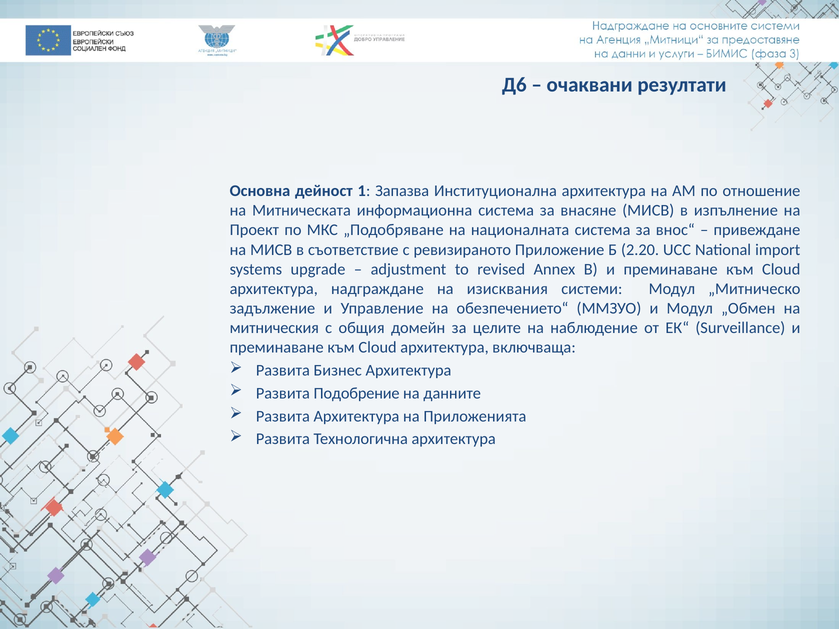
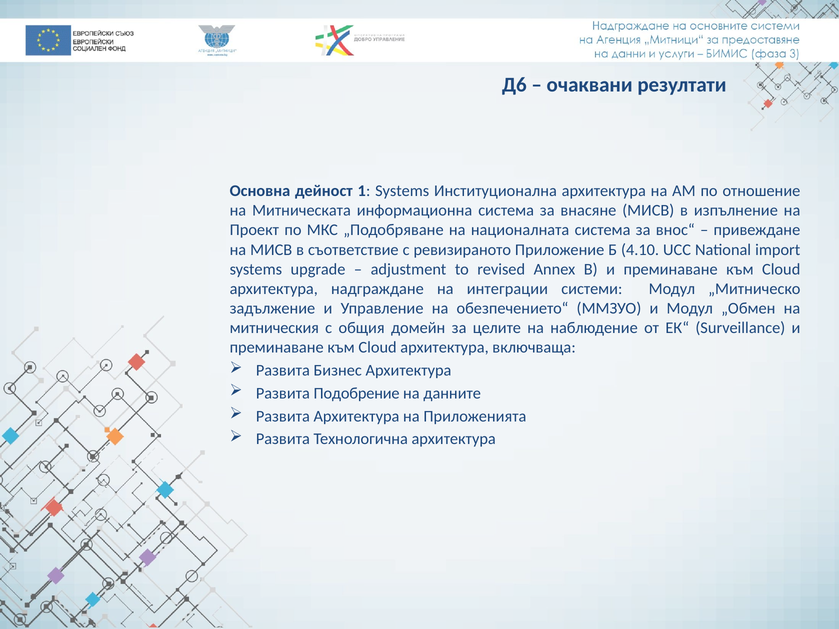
1 Запазва: Запазва -> Systems (402, 191)
2.20: 2.20 -> 4.10 (640, 250)
изисквания: изисквания -> интеграции (507, 289)
